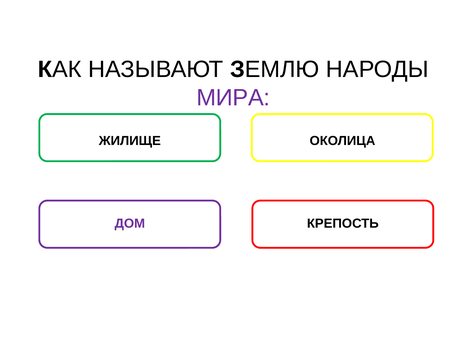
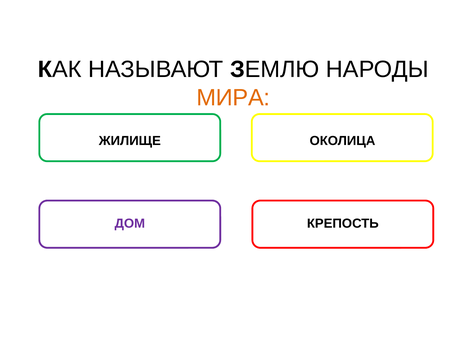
МИРА colour: purple -> orange (233, 98)
